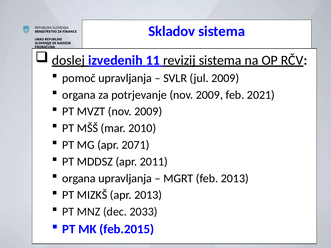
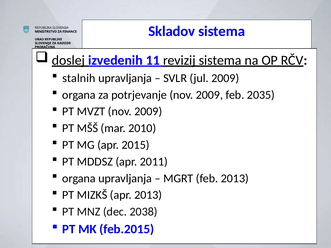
pomoč: pomoč -> stalnih (79, 78)
2021: 2021 -> 2035 (261, 95)
2071: 2071 -> 2015 (136, 145)
2033: 2033 -> 2038 (144, 212)
